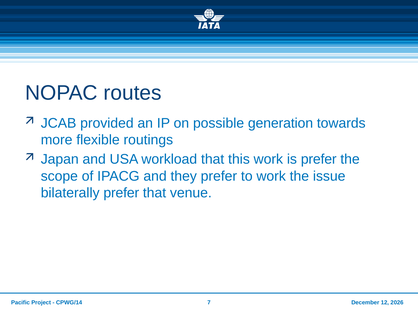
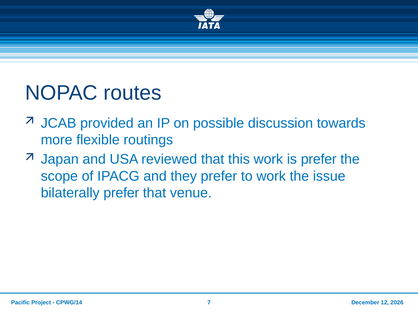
generation: generation -> discussion (280, 123)
workload: workload -> reviewed (169, 159)
